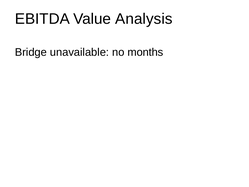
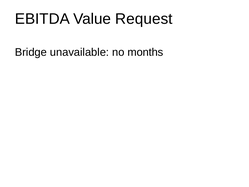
Analysis: Analysis -> Request (144, 19)
